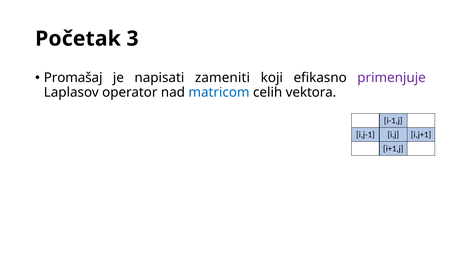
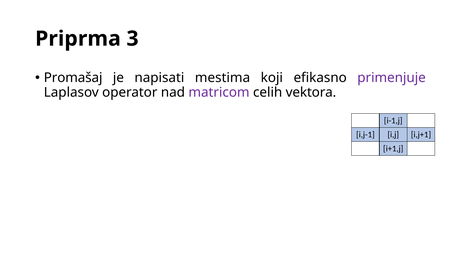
Početak: Početak -> Priprma (78, 39)
zameniti: zameniti -> mestima (223, 78)
matricom colour: blue -> purple (219, 92)
